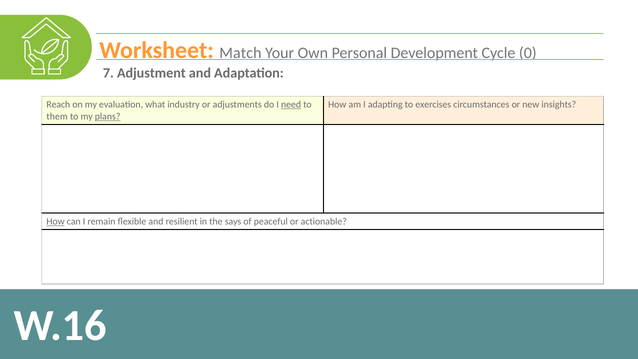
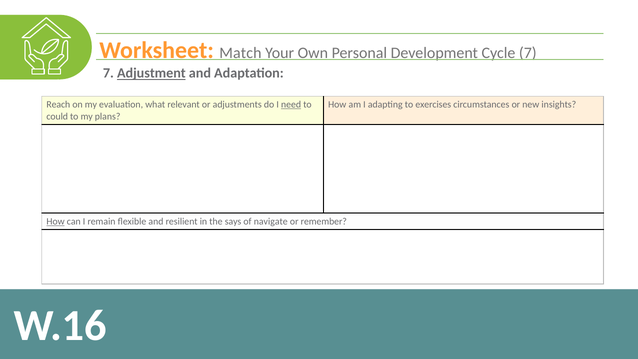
Cycle 0: 0 -> 7 (528, 53)
Adjustment underline: none -> present (151, 73)
industry: industry -> relevant (184, 105)
them: them -> could (57, 117)
plans underline: present -> none (108, 117)
peaceful: peaceful -> navigate (271, 221)
actionable: actionable -> remember (324, 221)
